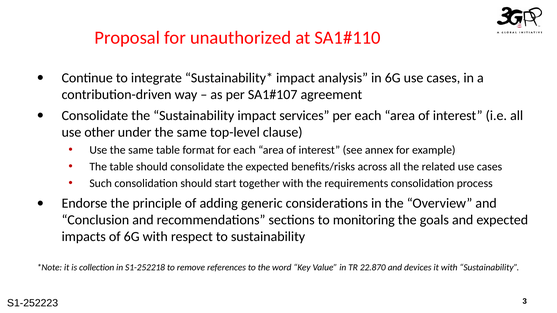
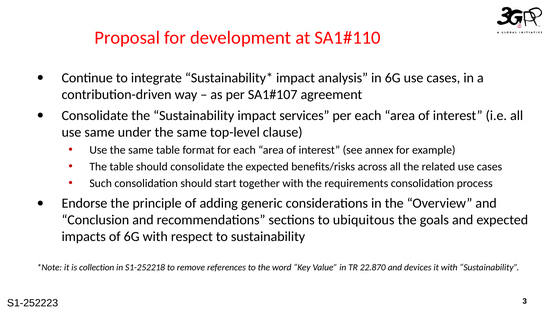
unauthorized: unauthorized -> development (241, 38)
use other: other -> same (100, 132)
monitoring: monitoring -> ubiquitous (364, 220)
